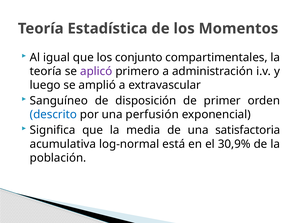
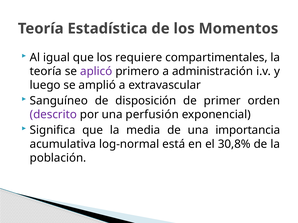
conjunto: conjunto -> requiere (139, 58)
descrito colour: blue -> purple (53, 115)
satisfactoria: satisfactoria -> importancia (248, 130)
30,9%: 30,9% -> 30,8% (234, 144)
